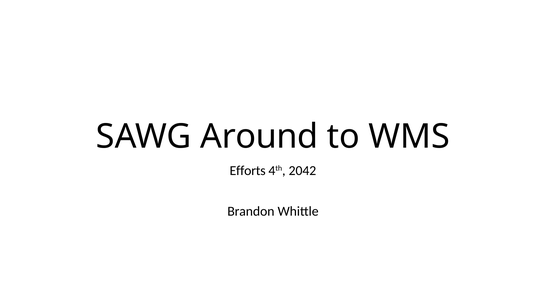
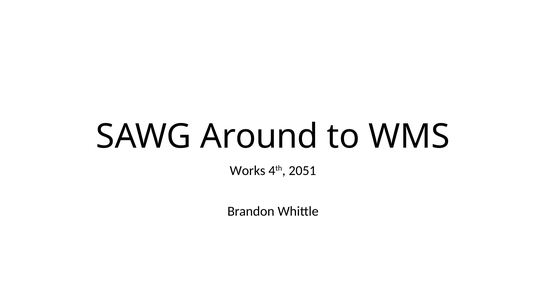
Efforts: Efforts -> Works (248, 171)
2042: 2042 -> 2051 (302, 171)
